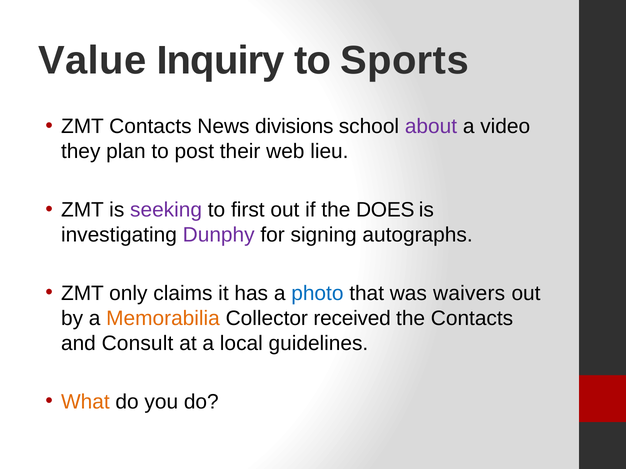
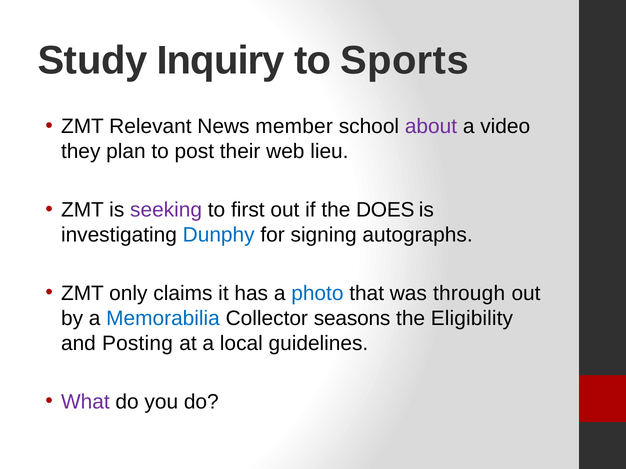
Value: Value -> Study (93, 61)
ZMT Contacts: Contacts -> Relevant (150, 127)
divisions: divisions -> member (294, 127)
Dunphy colour: purple -> blue (219, 235)
waivers: waivers -> through (469, 294)
Memorabilia colour: orange -> blue (163, 319)
received: received -> seasons (352, 319)
the Contacts: Contacts -> Eligibility (472, 319)
Consult: Consult -> Posting (137, 344)
What colour: orange -> purple (85, 402)
